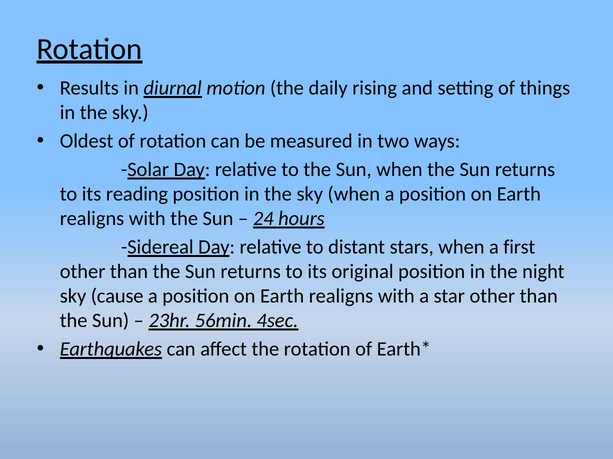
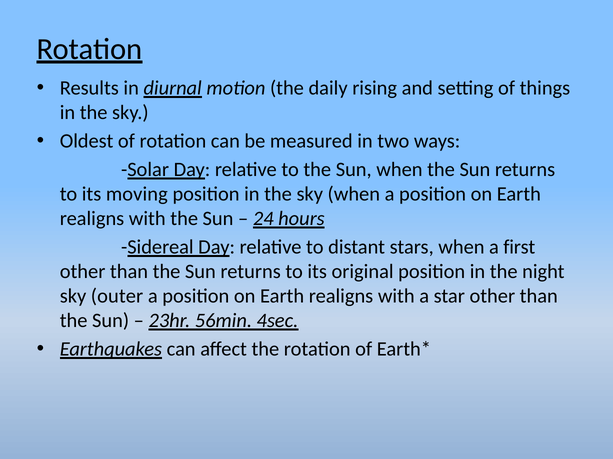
reading: reading -> moving (137, 195)
cause: cause -> outer (117, 297)
